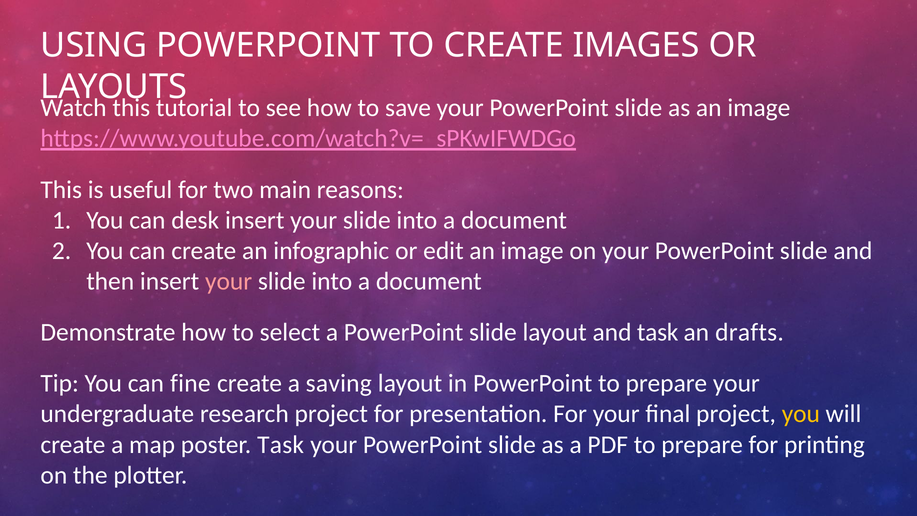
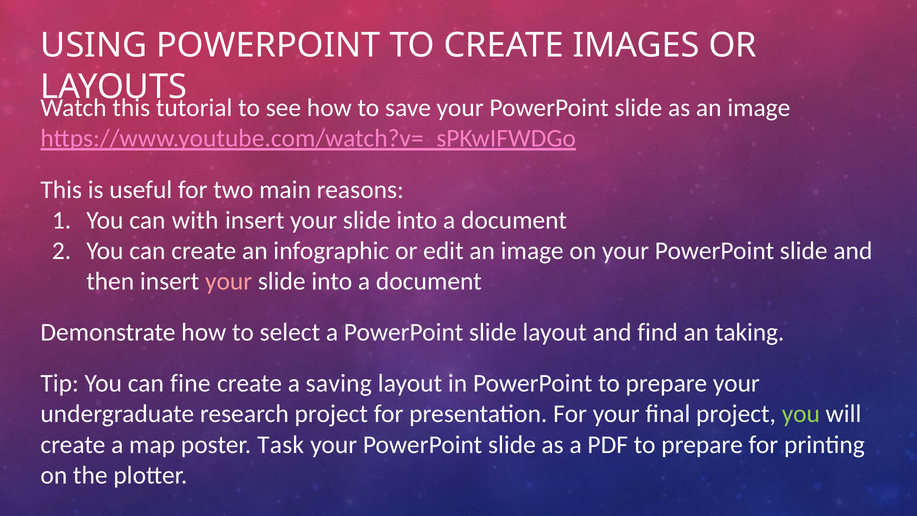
desk: desk -> with (195, 220)
and task: task -> find (658, 332)
drafts: drafts -> taking (750, 332)
you colour: yellow -> light green (801, 414)
